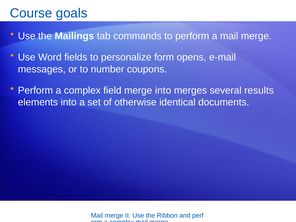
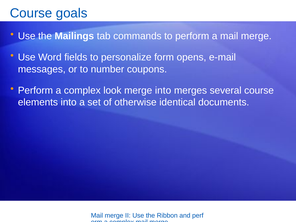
field: field -> look (112, 90)
several results: results -> course (259, 90)
